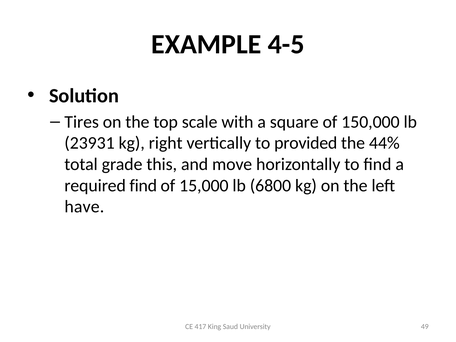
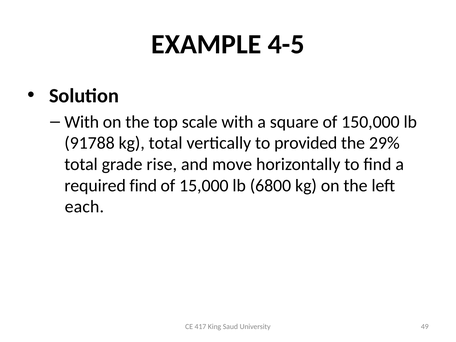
Tires: Tires -> With (82, 122)
23931: 23931 -> 91788 (90, 143)
kg right: right -> total (166, 143)
44%: 44% -> 29% (384, 143)
this: this -> rise (162, 164)
have: have -> each (84, 207)
